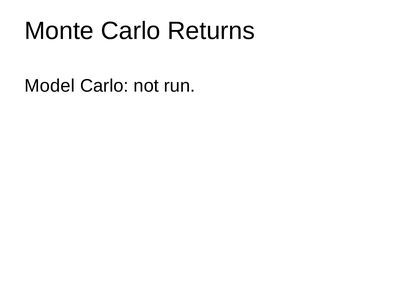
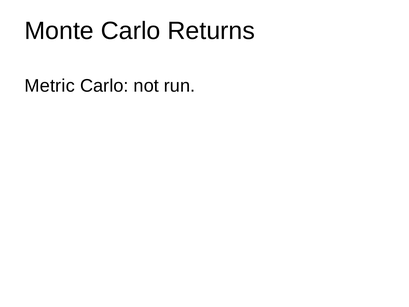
Model: Model -> Metric (50, 86)
